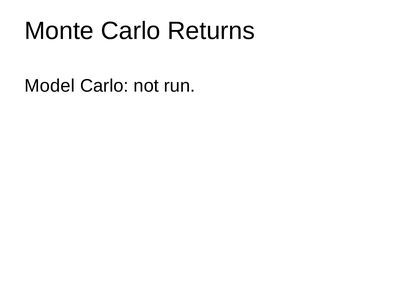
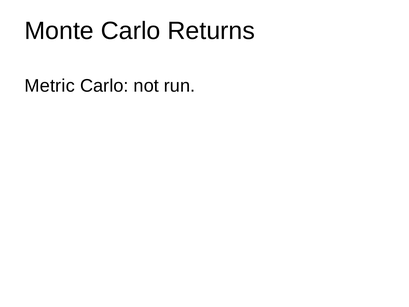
Model: Model -> Metric (50, 86)
